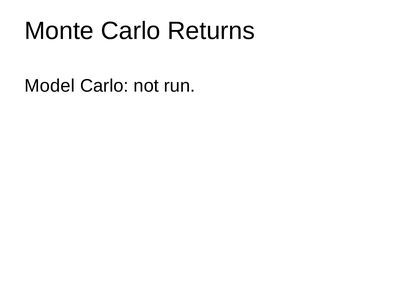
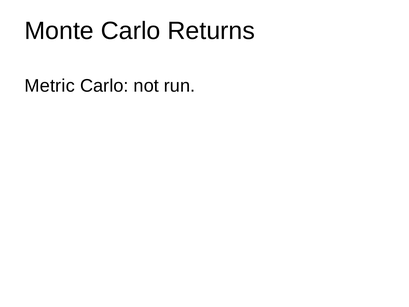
Model: Model -> Metric (50, 86)
